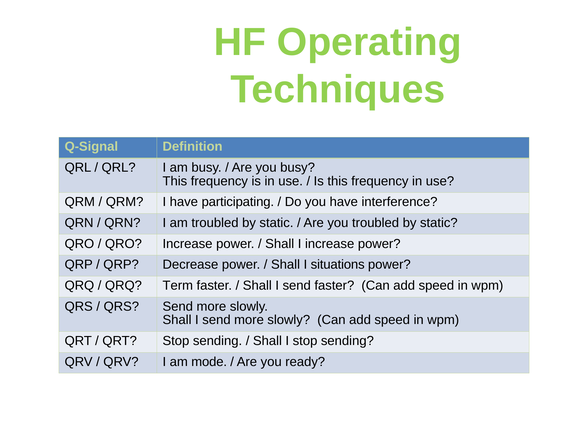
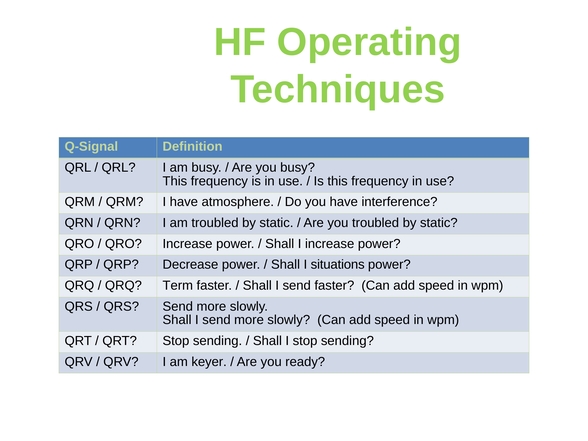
participating: participating -> atmosphere (238, 202)
mode: mode -> keyer (209, 362)
